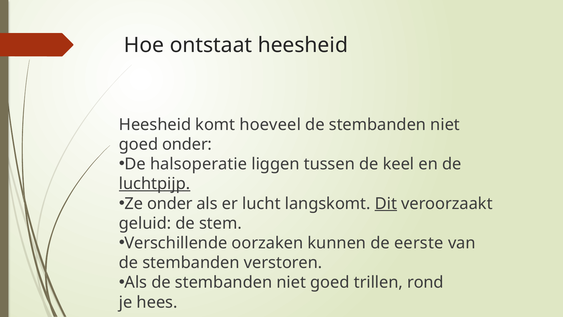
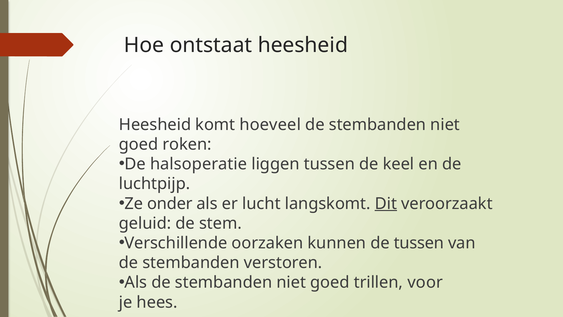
goed onder: onder -> roken (187, 144)
luchtpijp underline: present -> none (155, 184)
de eerste: eerste -> tussen (419, 243)
rond: rond -> voor (425, 282)
